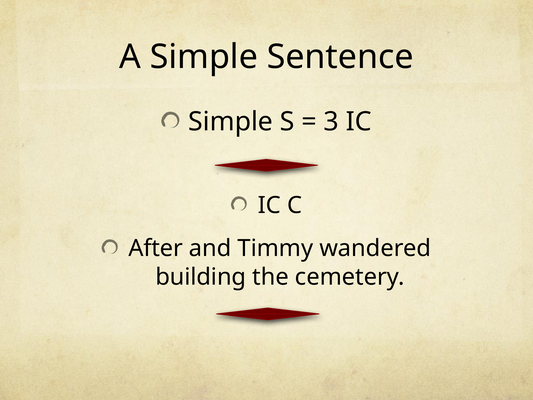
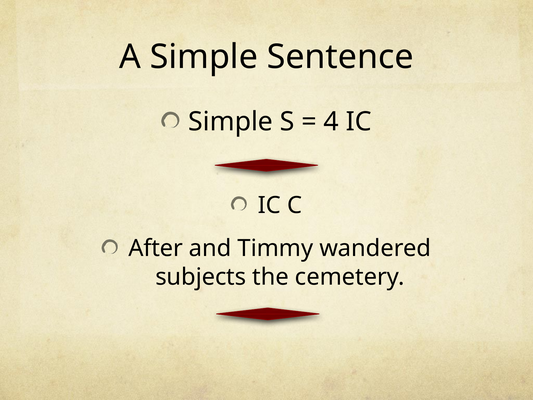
3: 3 -> 4 (331, 122)
building: building -> subjects (201, 277)
